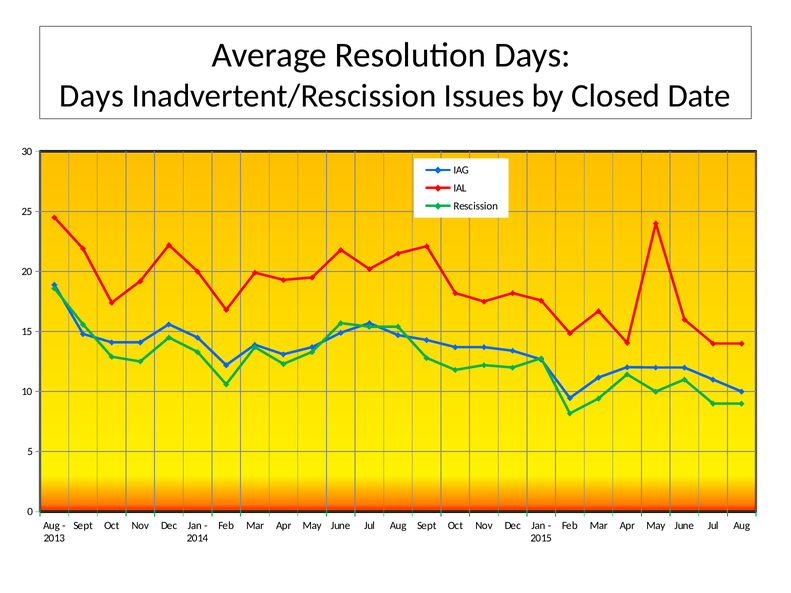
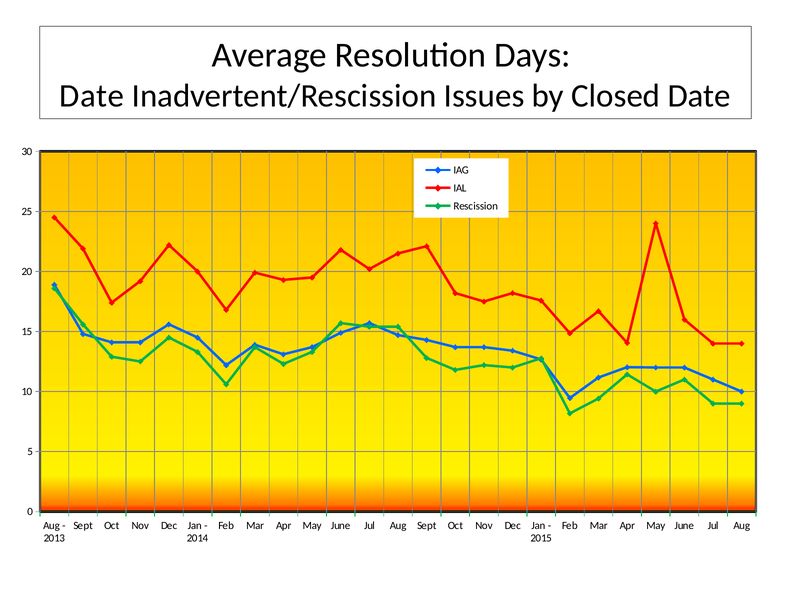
Days: Days -> Date (92, 96)
